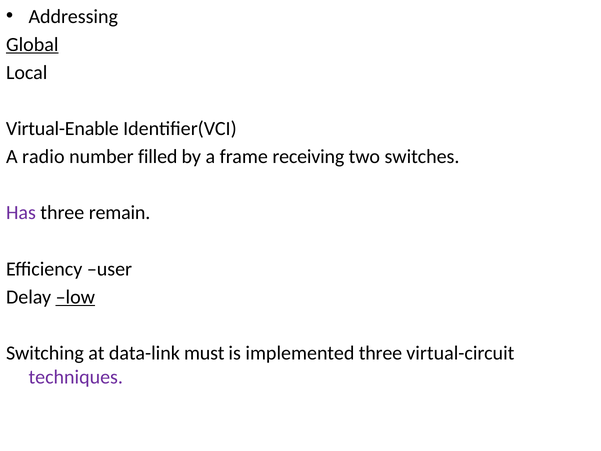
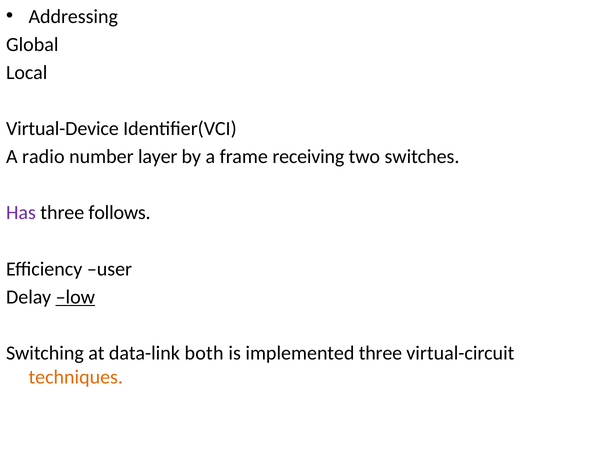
Global underline: present -> none (32, 44)
Virtual-Enable: Virtual-Enable -> Virtual-Device (62, 129)
filled: filled -> layer (158, 157)
remain: remain -> follows (120, 213)
must: must -> both (204, 353)
techniques colour: purple -> orange (76, 377)
